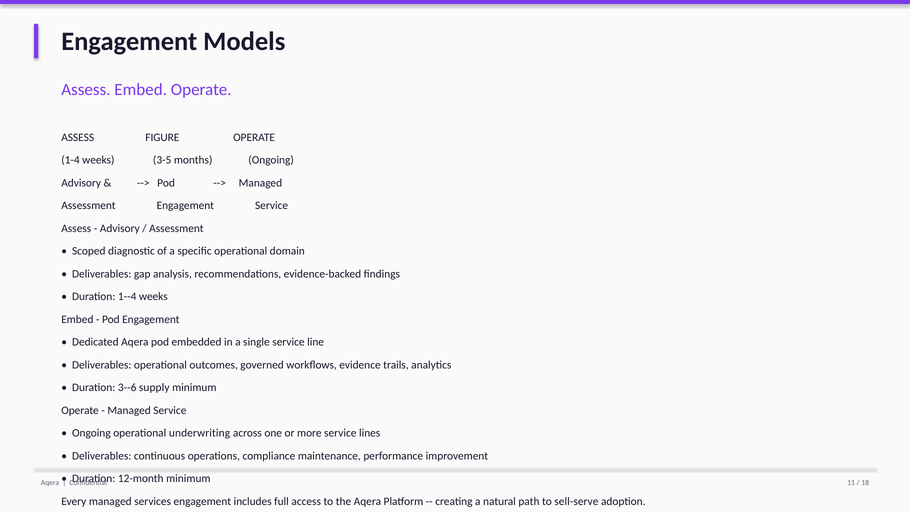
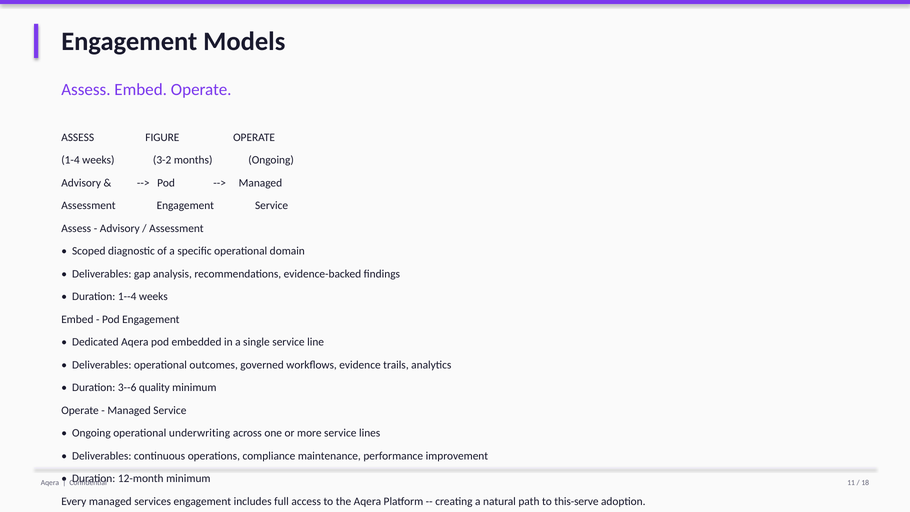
3-5: 3-5 -> 3-2 (162, 160)
supply: supply -> quality (154, 388)
sell-serve: sell-serve -> this-serve (576, 501)
